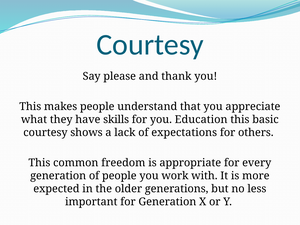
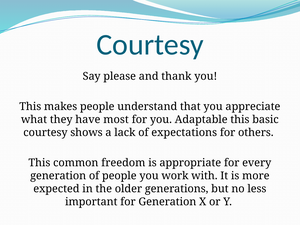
skills: skills -> most (116, 120)
Education: Education -> Adaptable (201, 120)
